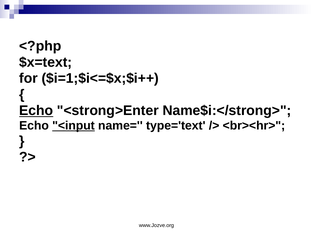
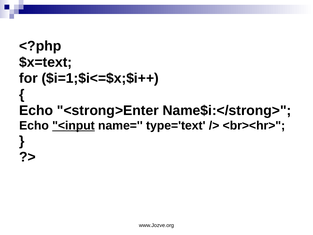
Echo underline: present -> none (36, 111)
